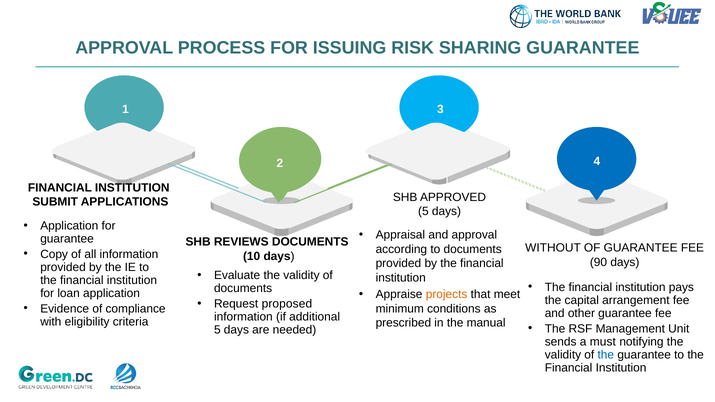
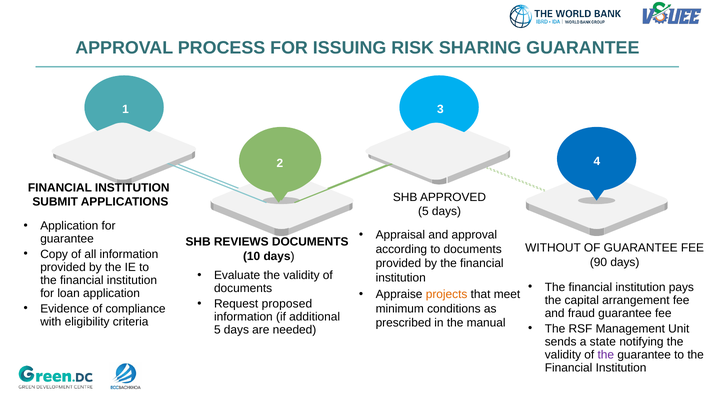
other: other -> fraud (581, 313)
must: must -> state (603, 342)
the colour: blue -> purple (606, 355)
